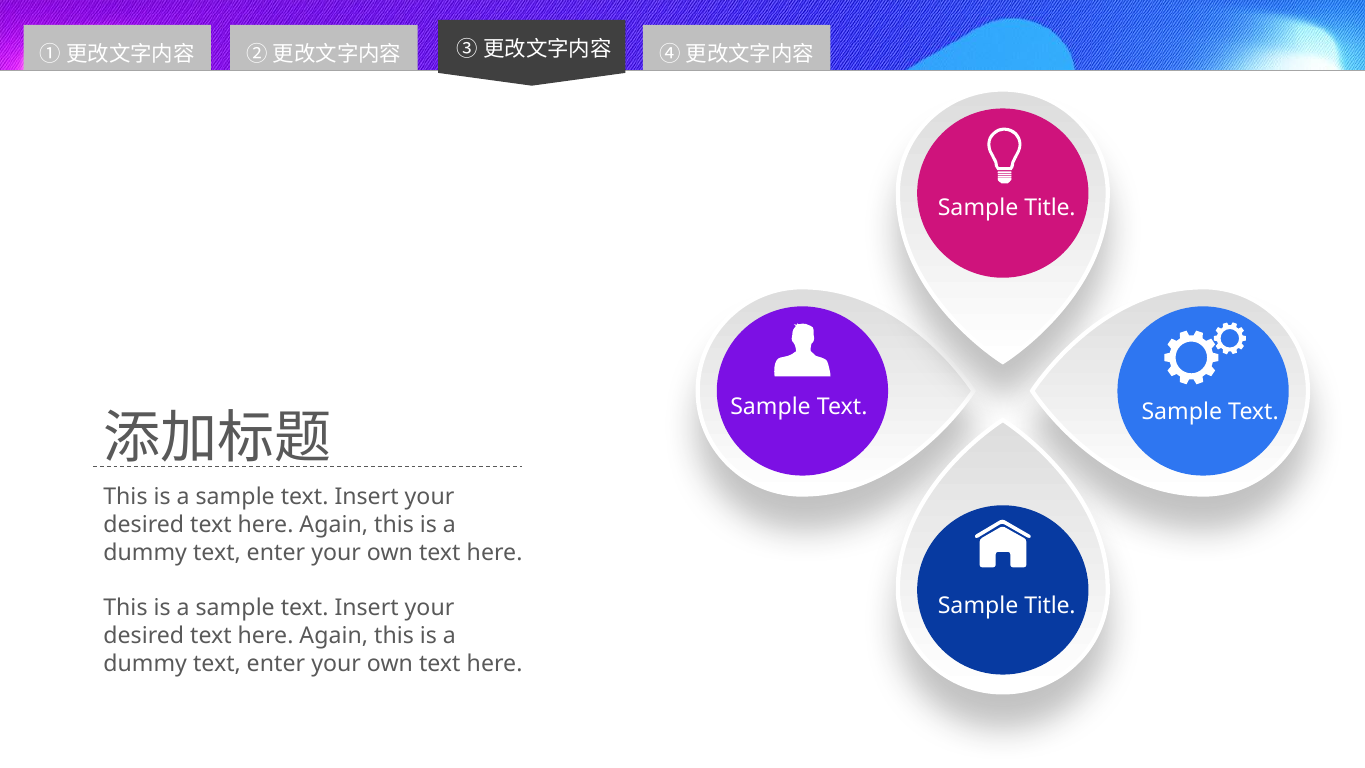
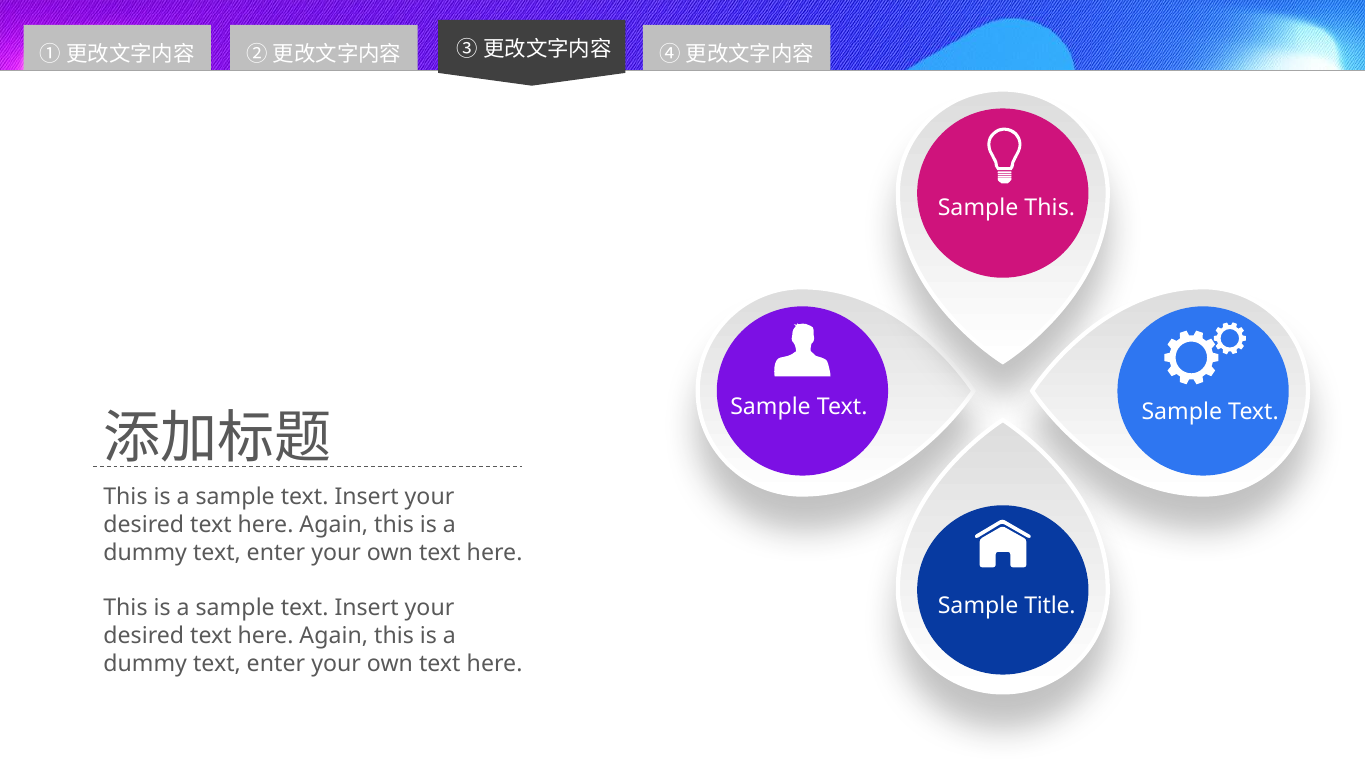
Title: Title -> This (1050, 208)
